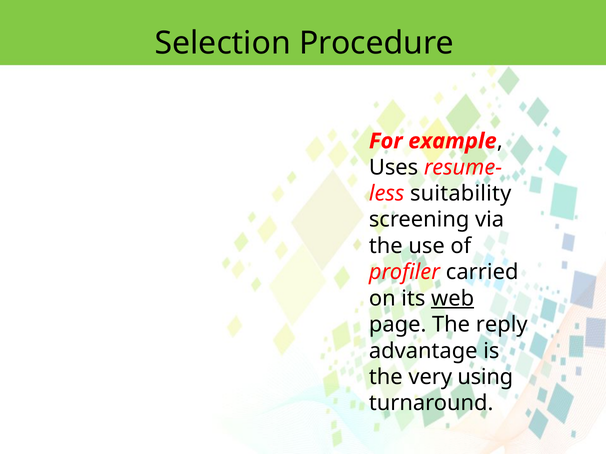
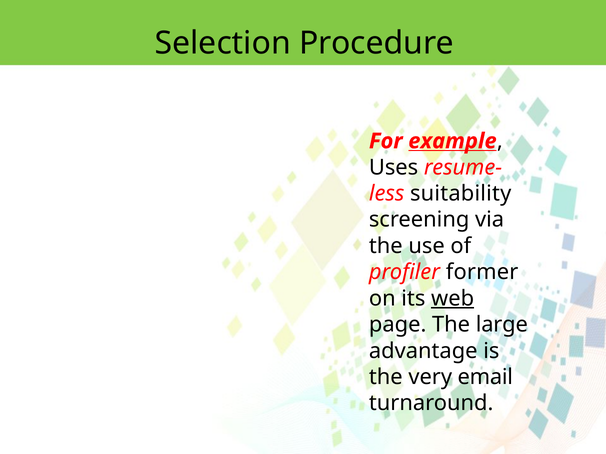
example underline: none -> present (452, 141)
carried: carried -> former (482, 272)
reply: reply -> large (502, 325)
using: using -> email (485, 377)
